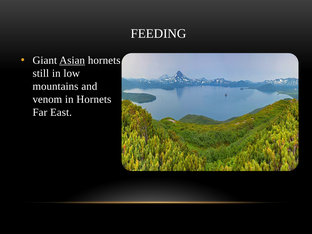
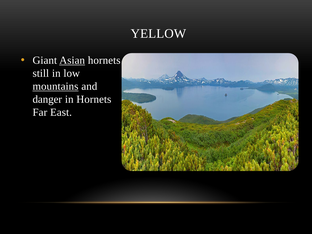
FEEDING: FEEDING -> YELLOW (158, 34)
mountains underline: none -> present (55, 86)
venom: venom -> danger (47, 99)
